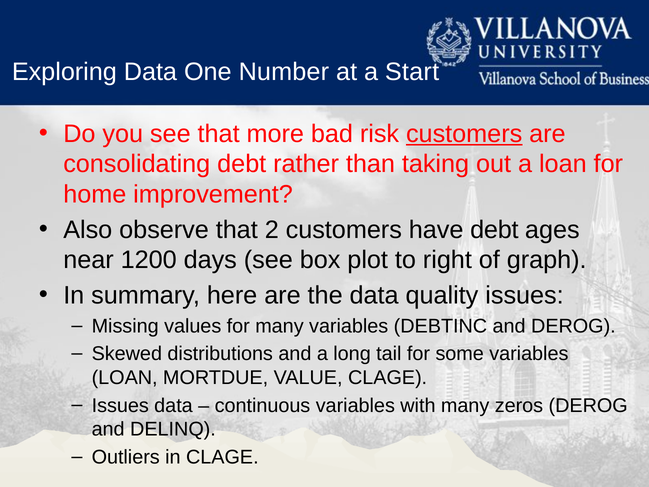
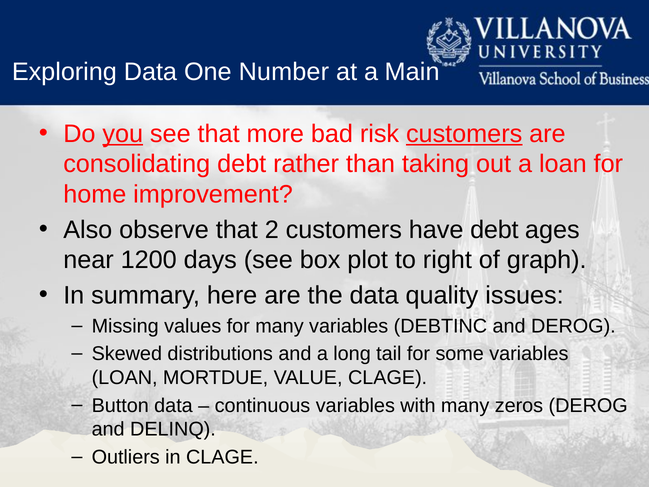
Start: Start -> Main (412, 72)
you underline: none -> present (123, 134)
Issues: Issues -> Button (120, 405)
